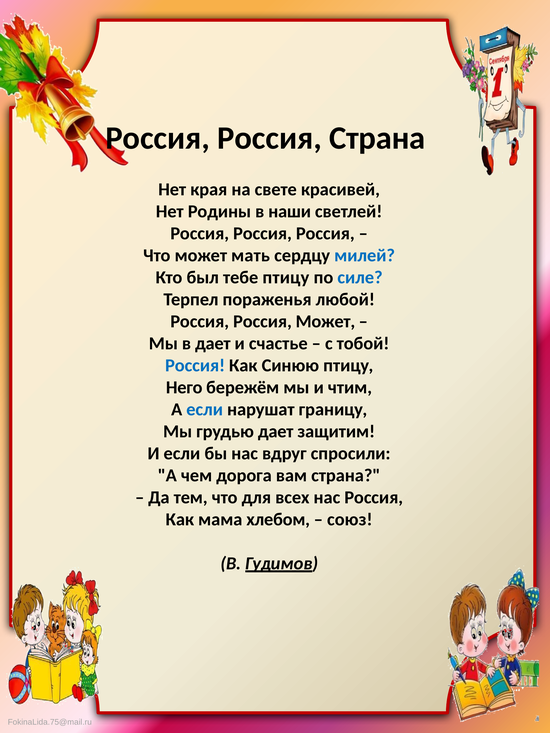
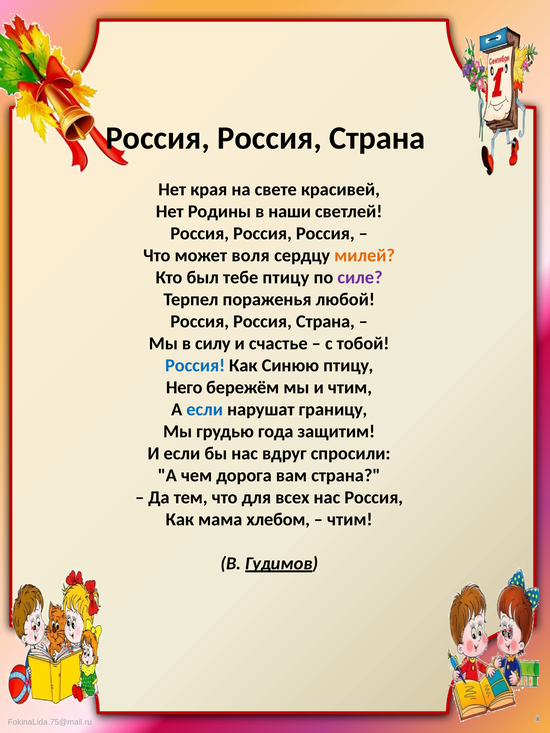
мать: мать -> воля (251, 256)
милей colour: blue -> orange (365, 256)
силе colour: blue -> purple (360, 278)
Может: Может -> Страна (325, 322)
в дает: дает -> силу (213, 344)
грудью дает: дает -> года (276, 432)
союз: союз -> чтим (350, 520)
